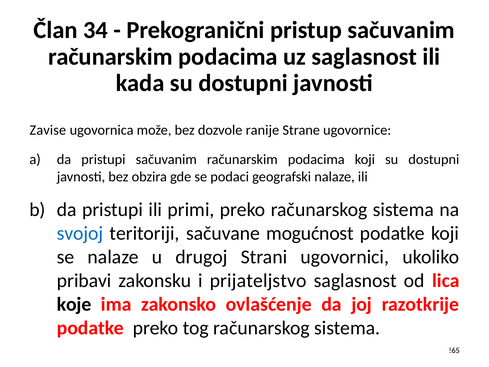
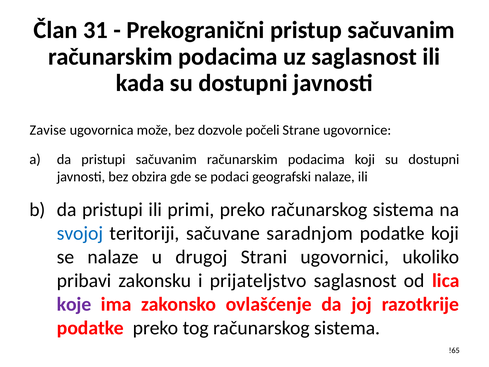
34: 34 -> 31 (96, 30)
ranije: ranije -> počeli (263, 130)
mogućnost: mogućnost -> saradnjom (310, 233)
koje colour: black -> purple (74, 304)
